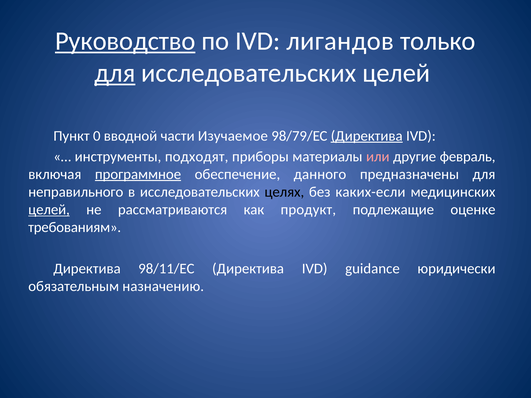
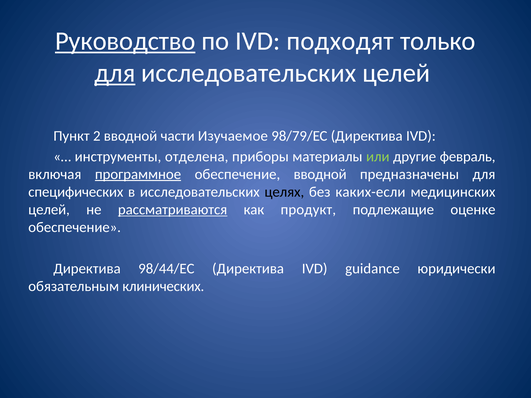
лигандов: лигандов -> подходят (340, 41)
0: 0 -> 2 (97, 136)
Директива underline: present -> none (367, 136)
подходят: подходят -> отделена (197, 157)
или colour: pink -> light green (378, 157)
обеспечение данного: данного -> вводной (320, 174)
неправильного: неправильного -> специфических (76, 192)
целей underline: present -> none (49, 210)
рассматриваются underline: none -> present (173, 210)
требованиям: требованиям -> обеспечение (75, 228)
98/11/ЕС: 98/11/ЕС -> 98/44/ЕС (166, 269)
назначению: назначению -> клинических (163, 287)
